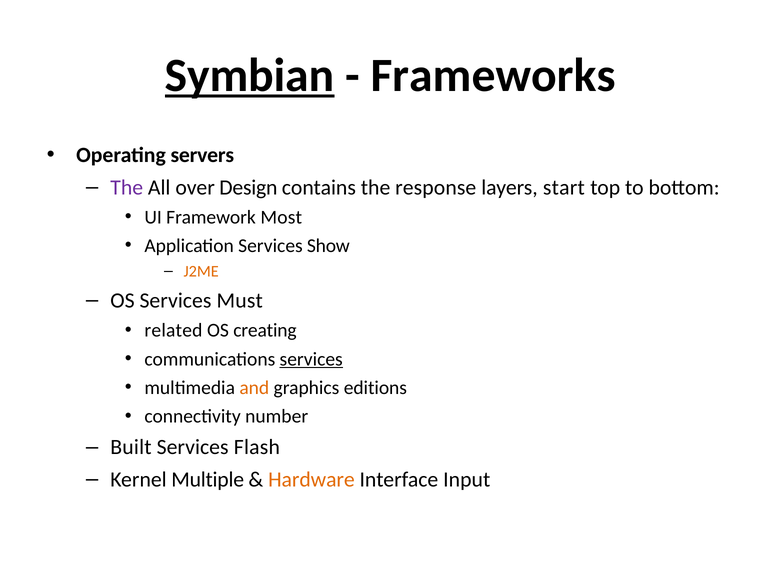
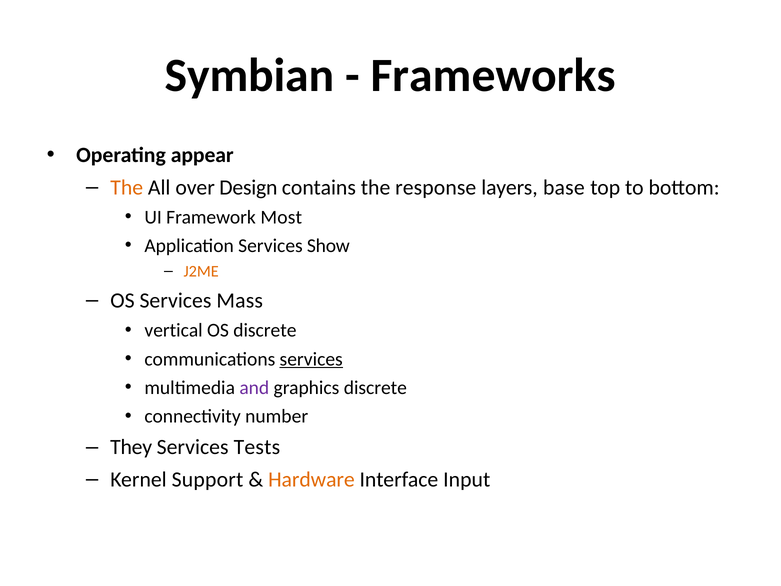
Symbian underline: present -> none (250, 76)
servers: servers -> appear (202, 155)
The colour: purple -> orange (127, 187)
start: start -> base (564, 187)
Must: Must -> Mass (240, 301)
related: related -> vertical (174, 330)
OS creating: creating -> discrete (265, 330)
and colour: orange -> purple (254, 388)
graphics editions: editions -> discrete (375, 388)
Built: Built -> They (131, 447)
Flash: Flash -> Tests (257, 447)
Multiple: Multiple -> Support (207, 479)
